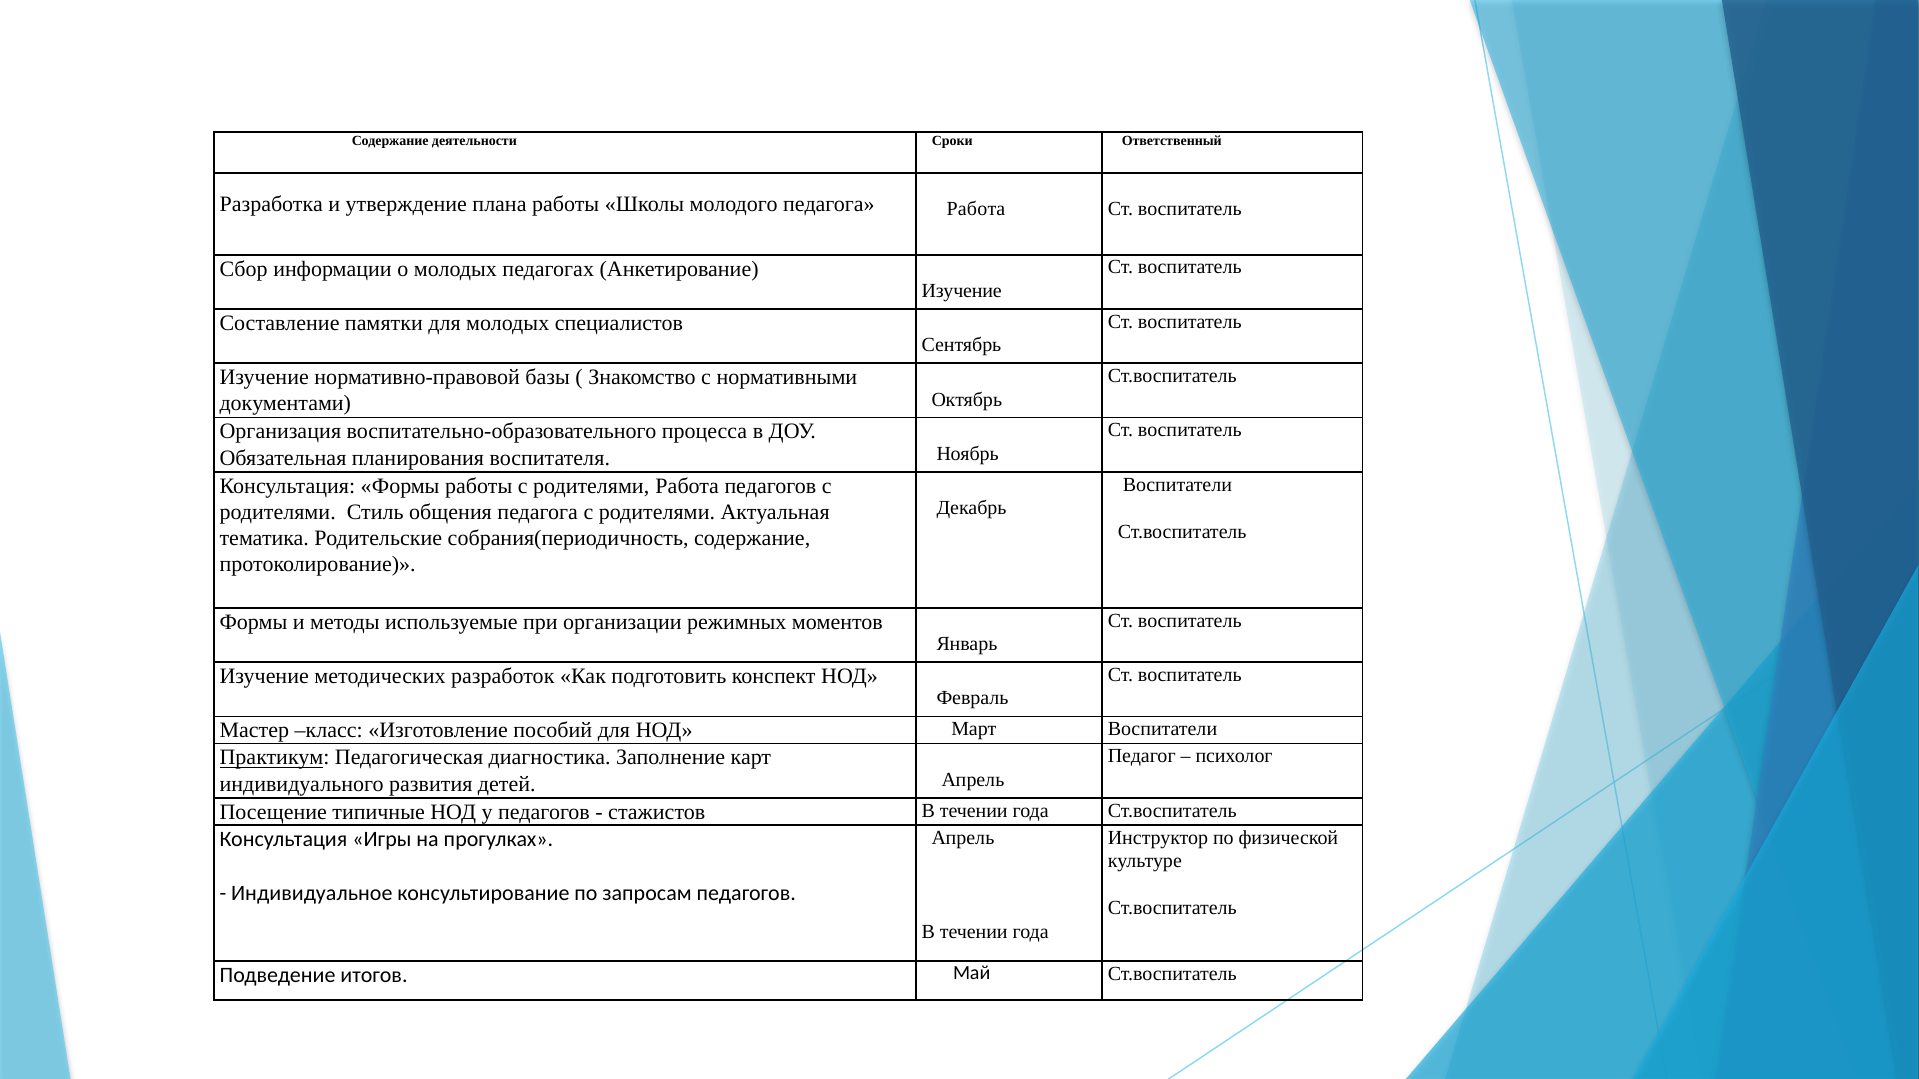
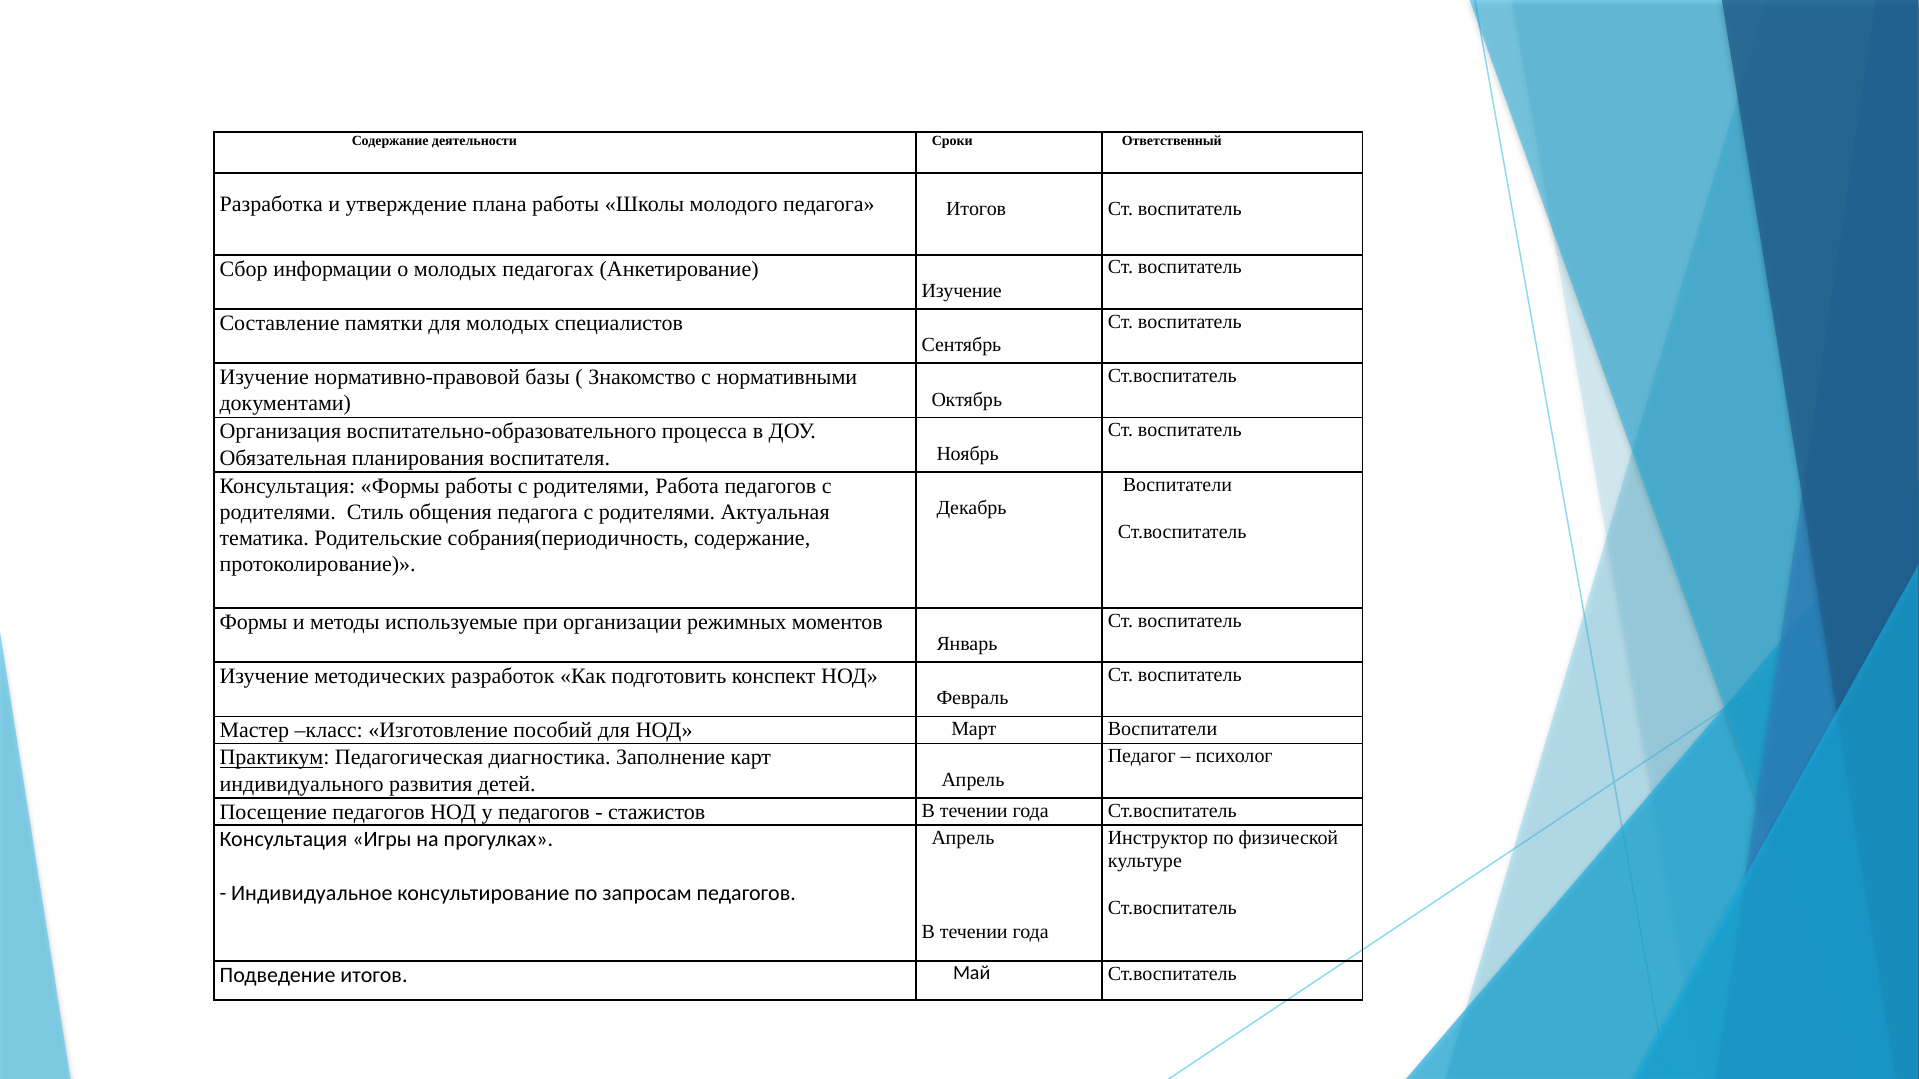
педагога Работа: Работа -> Итогов (976, 209)
Посещение типичные: типичные -> педагогов (379, 812)
